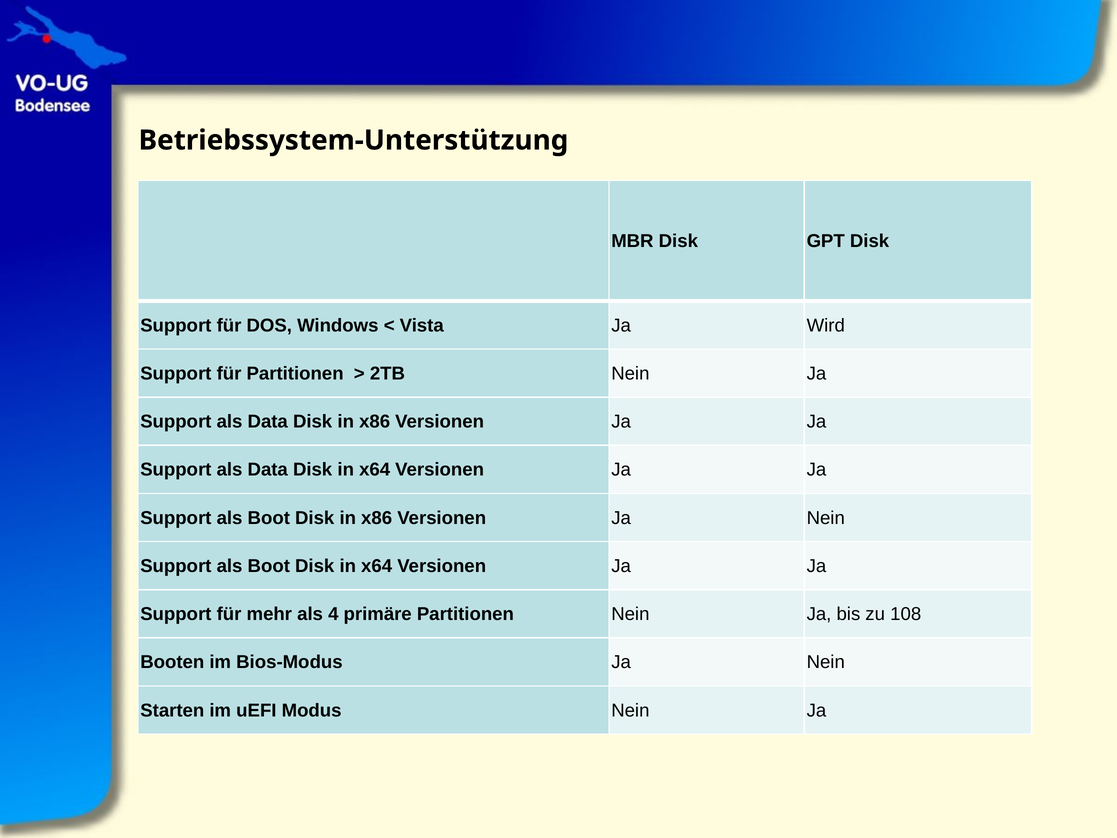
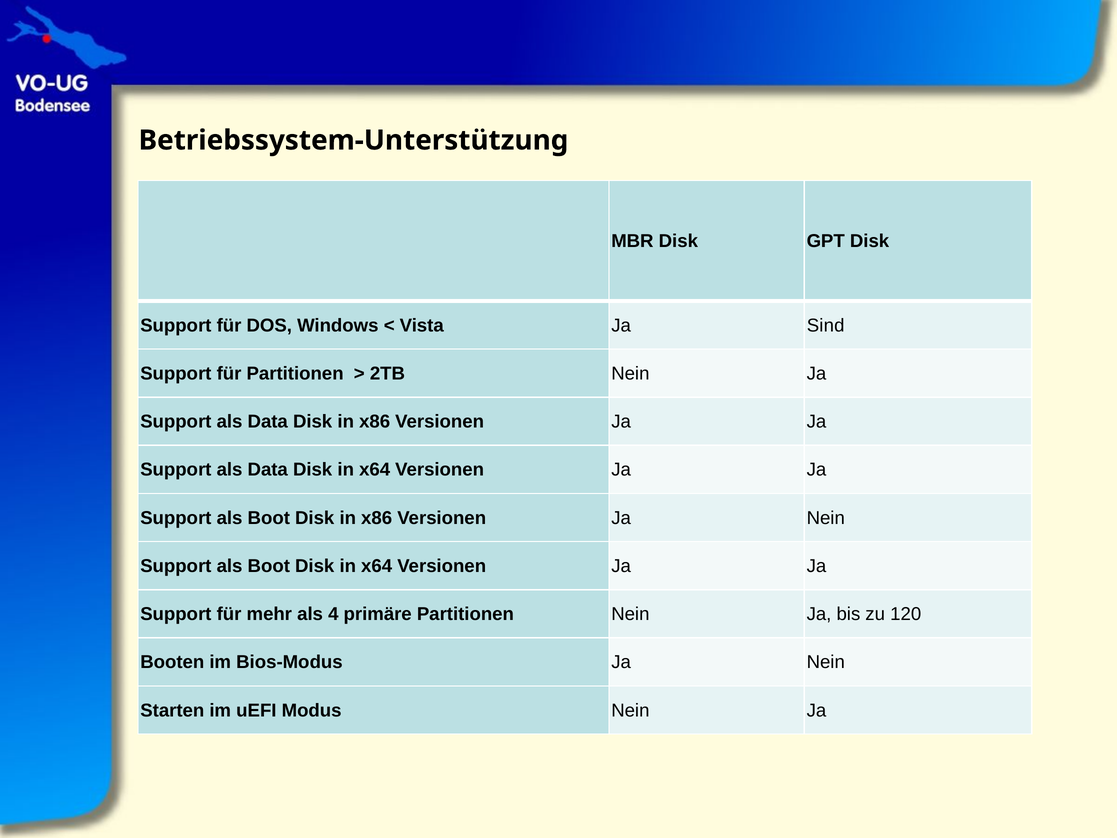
Wird: Wird -> Sind (826, 325)
108: 108 -> 120 (906, 614)
